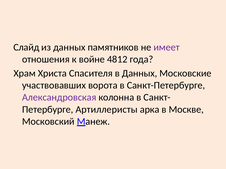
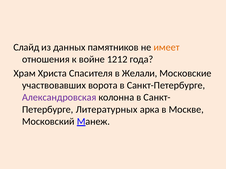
имеет colour: purple -> orange (167, 47)
4812: 4812 -> 1212 (117, 59)
в Данных: Данных -> Желали (140, 74)
Артиллеристы: Артиллеристы -> Литературных (107, 110)
